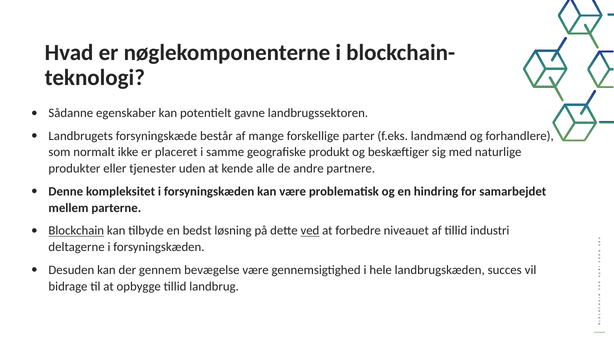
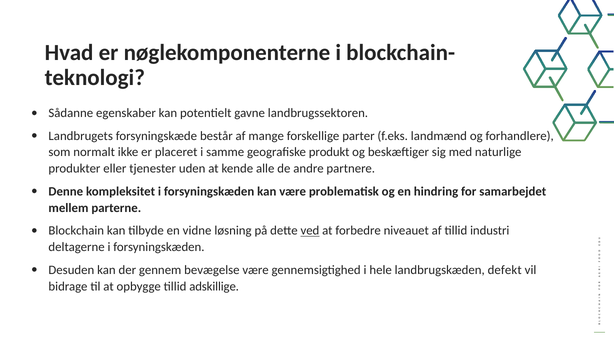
Blockchain underline: present -> none (76, 231)
bedst: bedst -> vidne (197, 231)
succes: succes -> defekt (505, 270)
landbrug: landbrug -> adskillige (214, 287)
